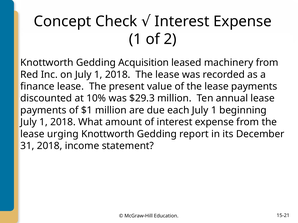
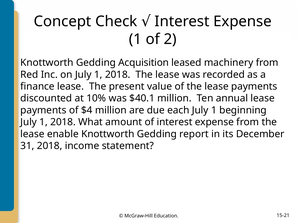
$29.3: $29.3 -> $40.1 (142, 99)
$1: $1 -> $4 (87, 110)
urging: urging -> enable (63, 134)
